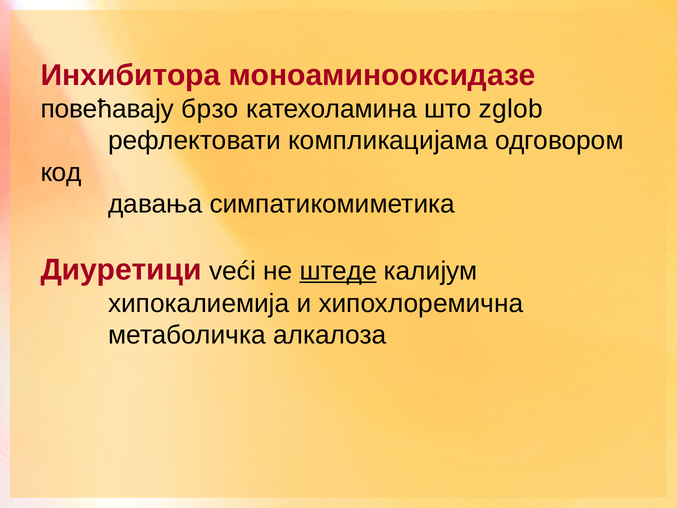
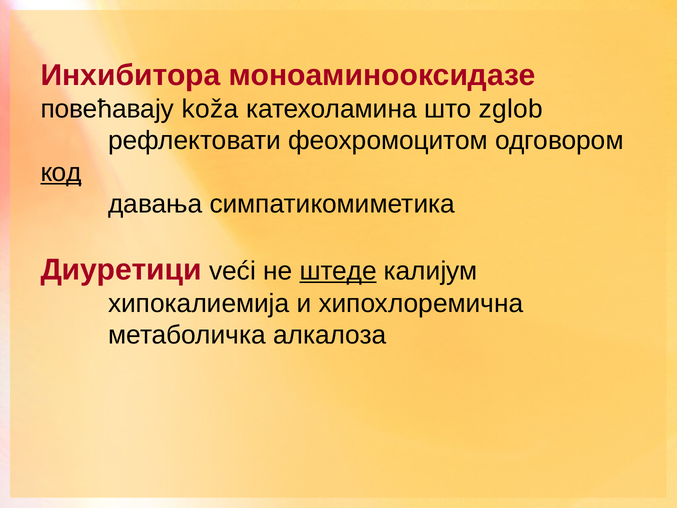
брзо: брзо -> koža (210, 109)
компликацијама: компликацијама -> феохромоцитом (388, 141)
код underline: none -> present (61, 172)
